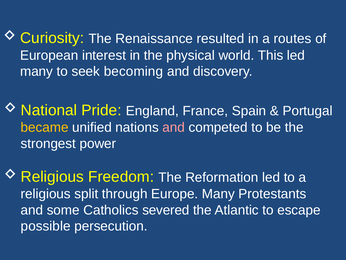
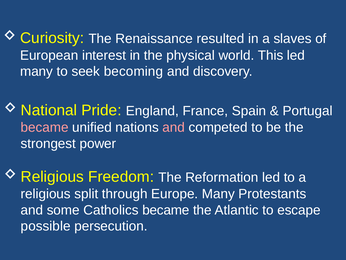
routes: routes -> slaves (293, 39)
became colour: yellow -> pink (45, 127)
Catholics severed: severed -> became (166, 210)
